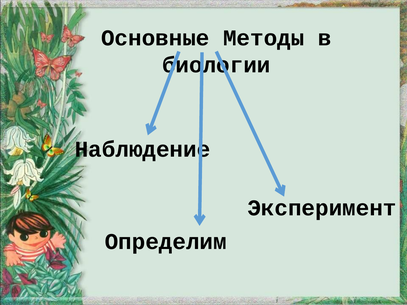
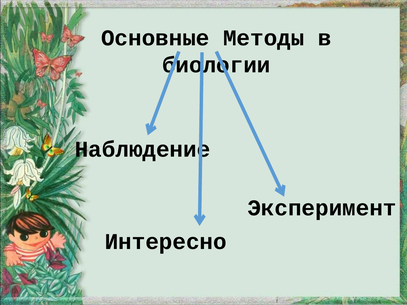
Определим: Определим -> Интересно (166, 242)
